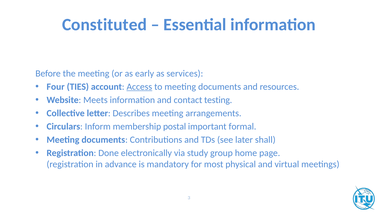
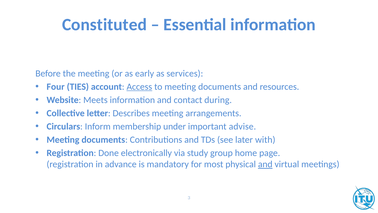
testing: testing -> during (218, 100)
postal: postal -> under (175, 126)
formal: formal -> advise (242, 126)
shall: shall -> with (265, 139)
and underline: none -> present (265, 164)
